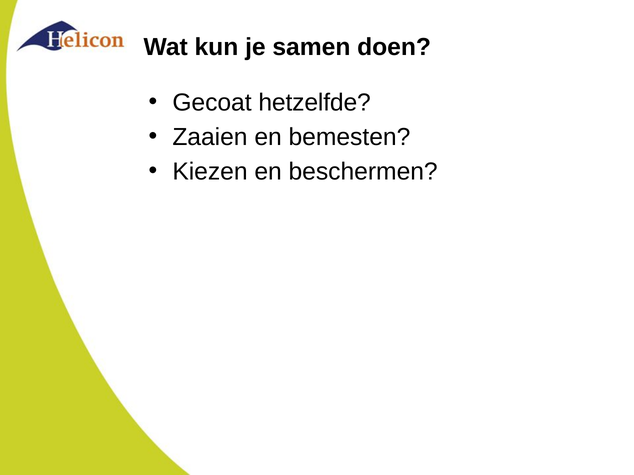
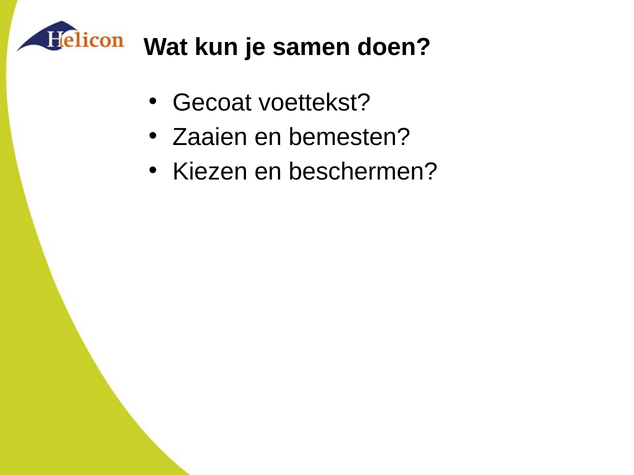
hetzelfde: hetzelfde -> voettekst (315, 103)
